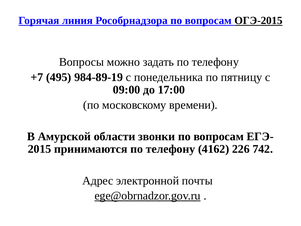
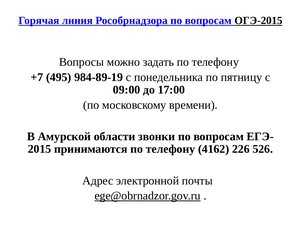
742: 742 -> 526 (263, 149)
